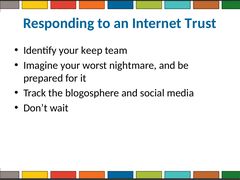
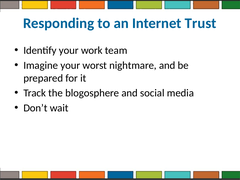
keep: keep -> work (92, 50)
